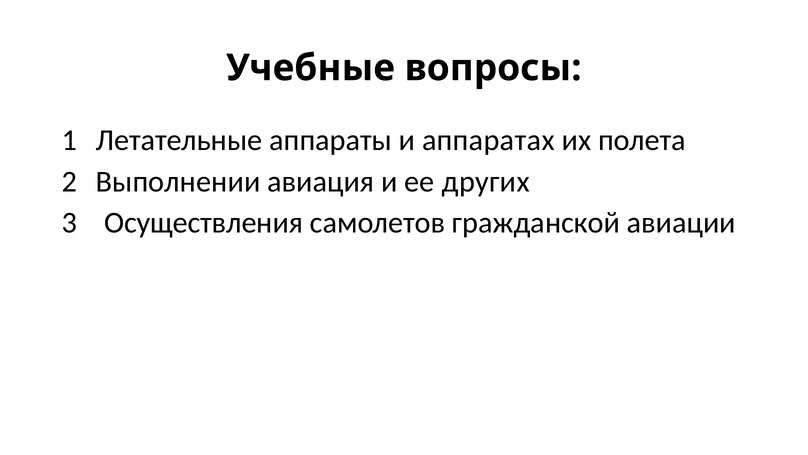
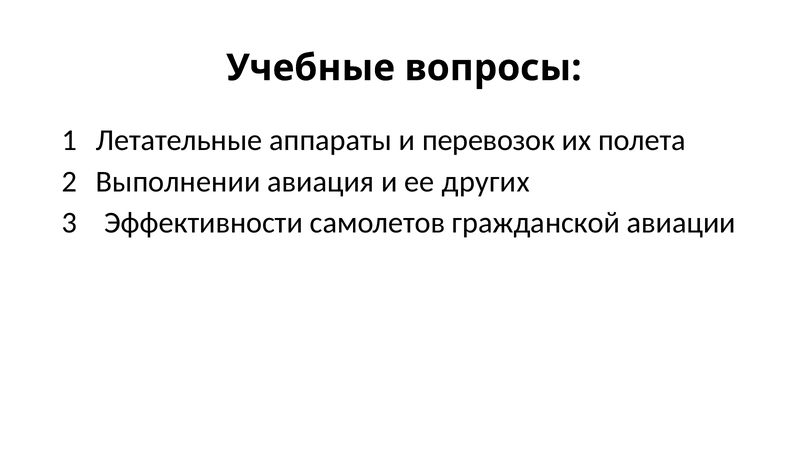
аппаратах: аппаратах -> перевозок (489, 140)
Осуществления: Осуществления -> Эффективности (204, 222)
